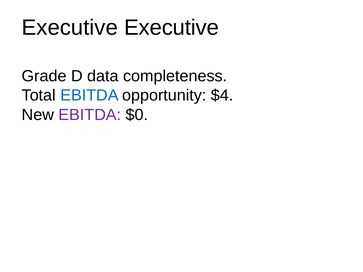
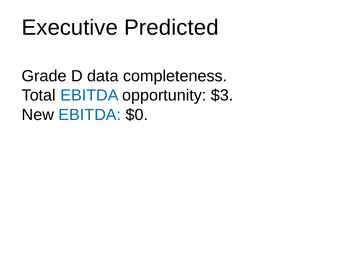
Executive Executive: Executive -> Predicted (171, 28)
$4: $4 -> $3 (222, 95)
EBITDA colour: purple -> blue (90, 115)
